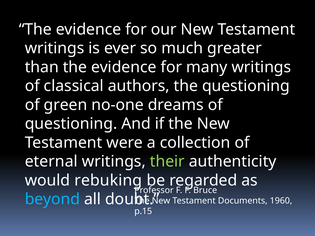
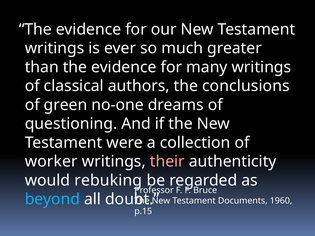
the questioning: questioning -> conclusions (246, 86)
eternal: eternal -> worker (51, 162)
their colour: light green -> pink (167, 162)
